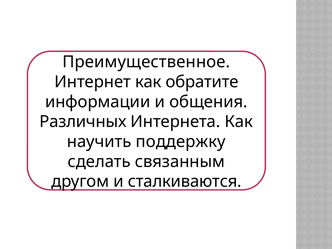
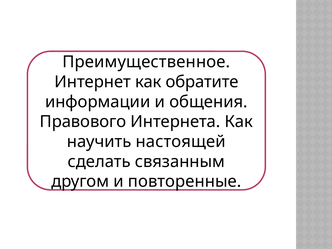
Различных: Различных -> Правового (83, 122)
поддержку: поддержку -> настоящей (181, 142)
сталкиваются: сталкиваются -> повторенные (185, 181)
